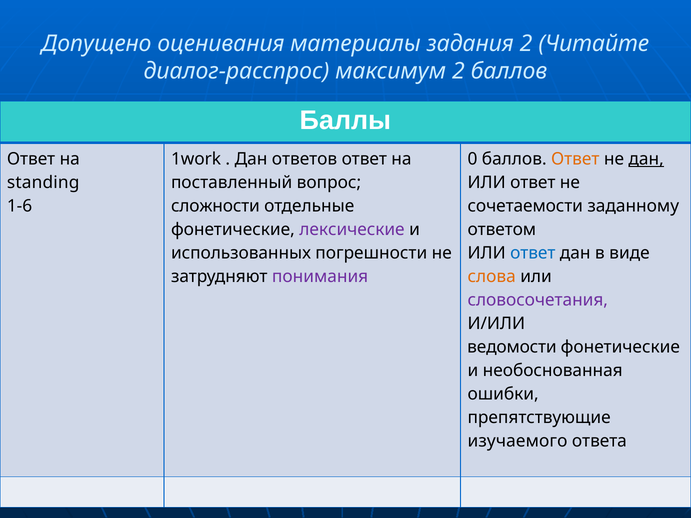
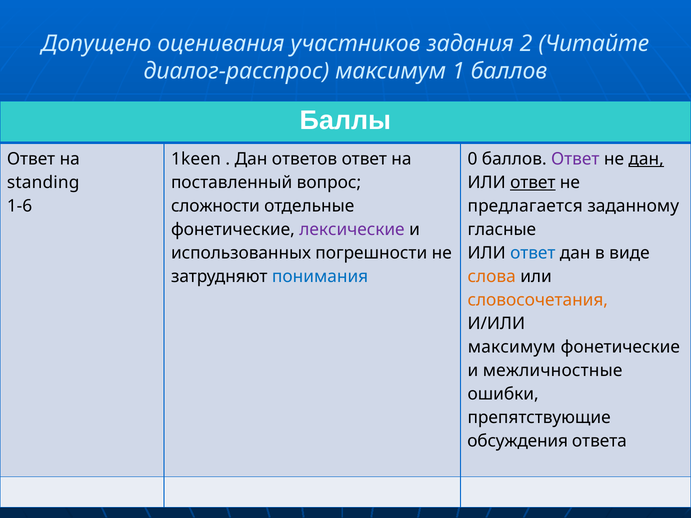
материалы: материалы -> участников (355, 44)
максимум 2: 2 -> 1 (458, 71)
1work: 1work -> 1keen (196, 159)
Ответ colour: orange -> purple (575, 159)
ответ underline: none -> present (533, 183)
сочетаемости: сочетаемости -> предлагается (525, 206)
ответом: ответом -> гласные (502, 230)
понимания colour: purple -> blue (320, 277)
словосочетания colour: purple -> orange (538, 300)
ведомости: ведомости -> максимум (512, 347)
необоснованная: необоснованная -> межличностные (553, 371)
изучаемого: изучаемого -> обсуждения (518, 441)
